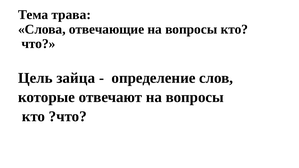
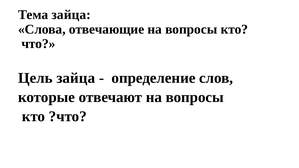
Тема трава: трава -> зайца (71, 15)
